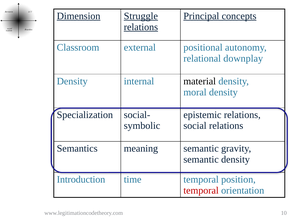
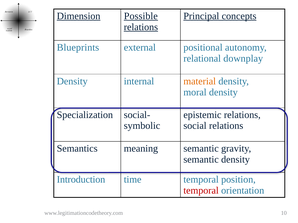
Struggle: Struggle -> Possible (141, 16)
Classroom: Classroom -> Blueprints (78, 48)
material colour: black -> orange (200, 81)
